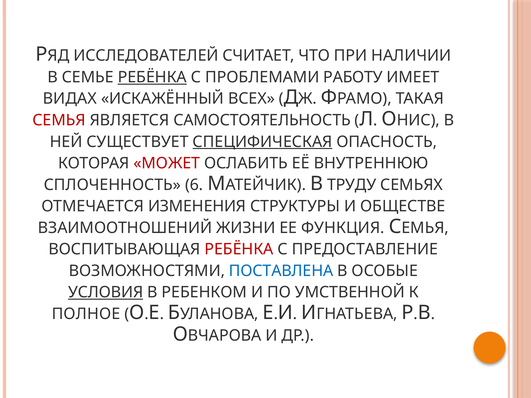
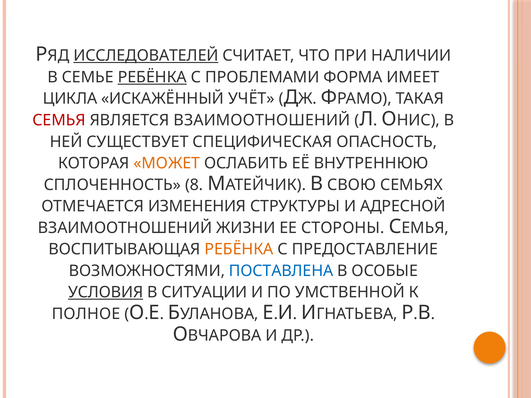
ИССЛЕДОВАТЕЛЕЙ underline: none -> present (146, 56)
РАБОТУ: РАБОТУ -> ФОРМА (353, 77)
ВИДАХ: ВИДАХ -> ЦИКЛА (70, 99)
ВСЕХ: ВСЕХ -> УЧЁТ (251, 99)
ЯВЛЯЕТСЯ САМОСТОЯТЕЛЬНОСТЬ: САМОСТОЯТЕЛЬНОСТЬ -> ВЗАИМООТНОШЕНИЙ (262, 120)
СПЕЦИФИЧЕСКАЯ underline: present -> none (263, 142)
МОЖЕТ colour: red -> orange (167, 163)
6: 6 -> 8 (194, 185)
ТРУДУ: ТРУДУ -> СВОЮ (352, 185)
ОБЩЕСТВЕ: ОБЩЕСТВЕ -> АДРЕСНОЙ (403, 206)
ФУНКЦИЯ: ФУНКЦИЯ -> СТОРОНЫ (343, 228)
РЕБЁНКА colour: red -> orange (239, 250)
РЕБЕНКОМ: РЕБЕНКОМ -> СИТУАЦИИ (204, 293)
